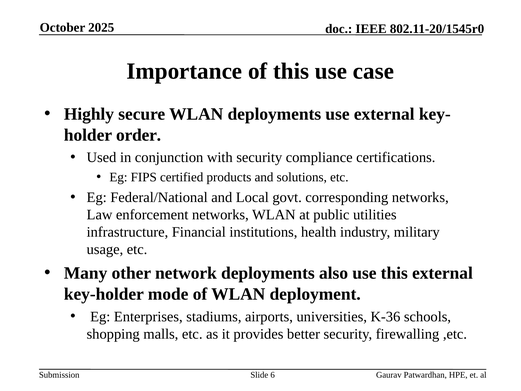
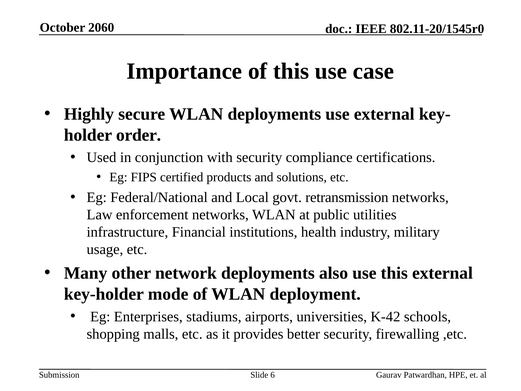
2025: 2025 -> 2060 (101, 28)
corresponding: corresponding -> retransmission (347, 197)
K-36: K-36 -> K-42 (385, 316)
